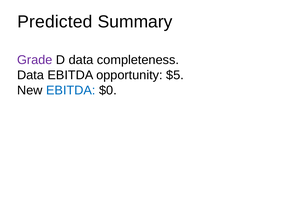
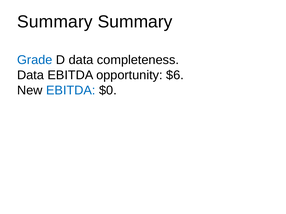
Predicted: Predicted -> Summary (55, 22)
Grade colour: purple -> blue (35, 60)
$5: $5 -> $6 (175, 75)
